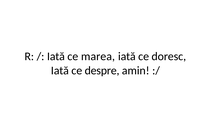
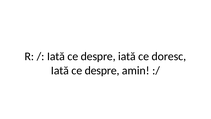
marea: marea -> despre (98, 56)
